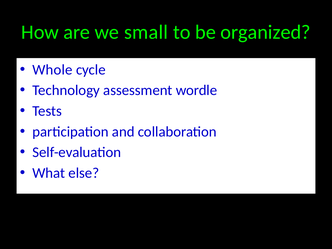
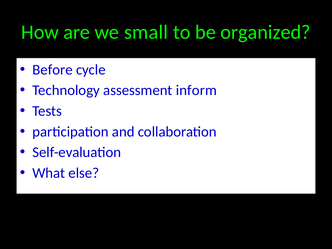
Whole: Whole -> Before (52, 70)
wordle: wordle -> inform (196, 90)
